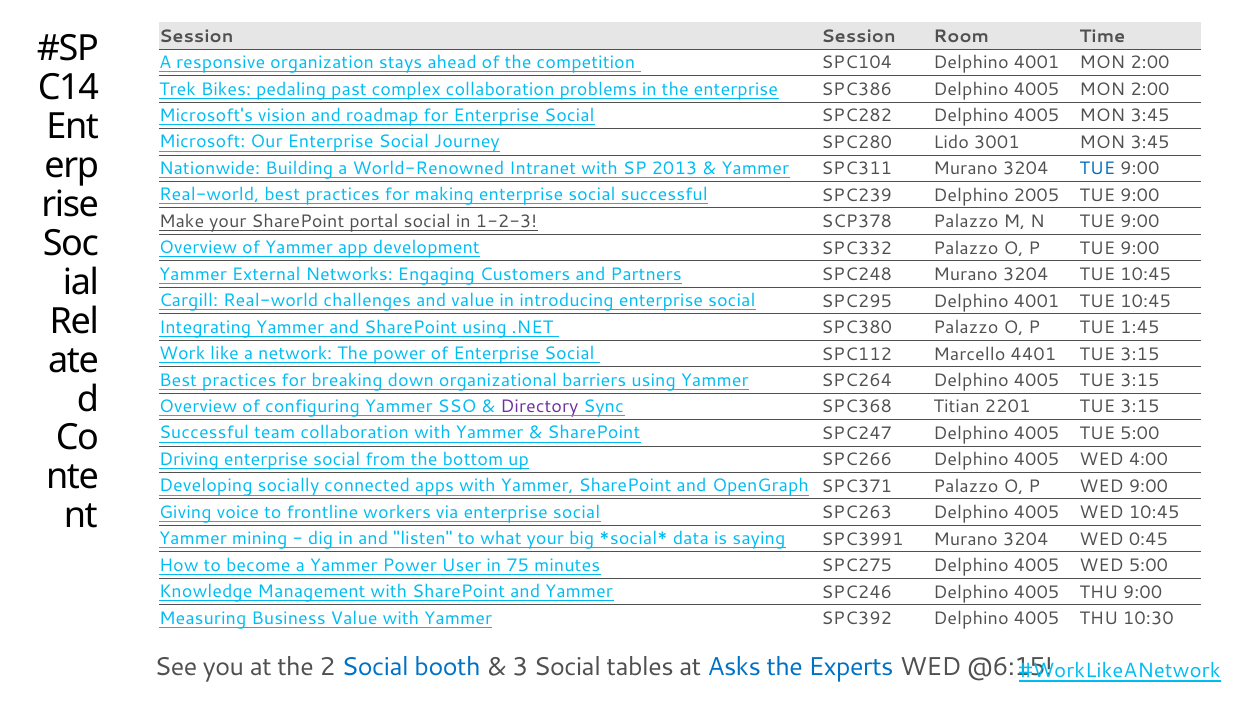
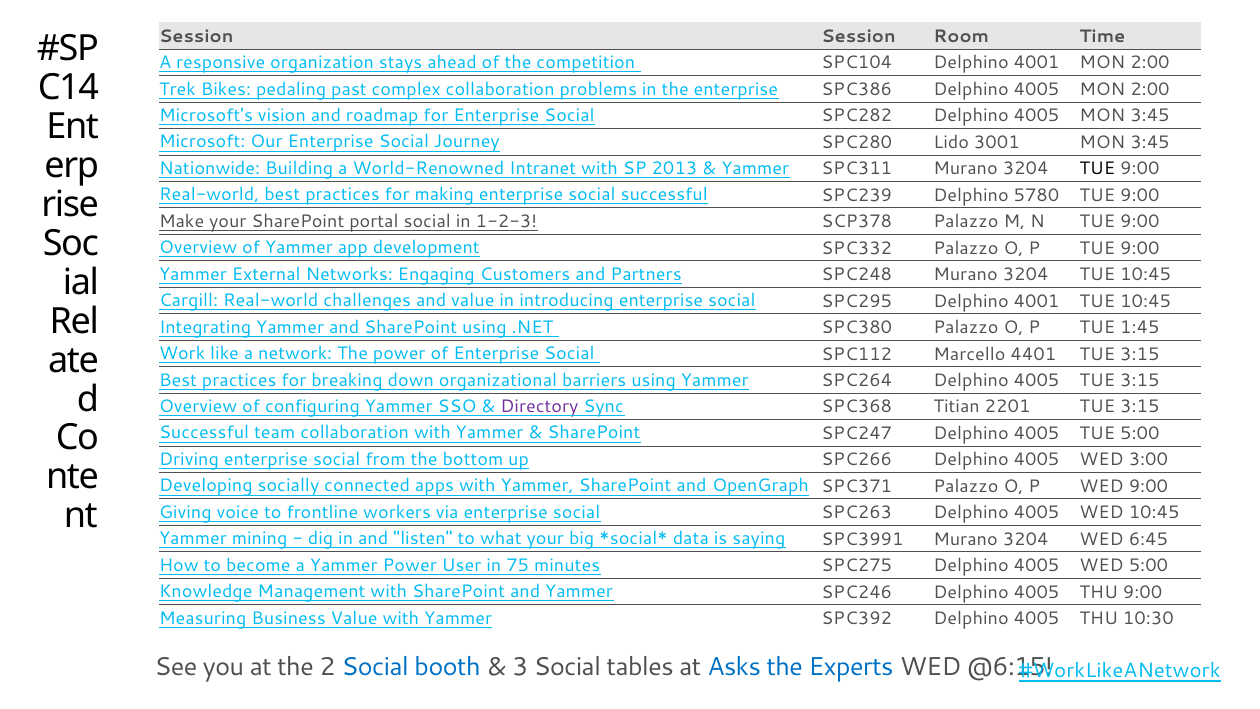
TUE colour: blue -> black (1097, 169)
2005: 2005 -> 5780 (1036, 195)
4:00: 4:00 -> 3:00 (1148, 460)
0:45: 0:45 -> 6:45 (1148, 539)
